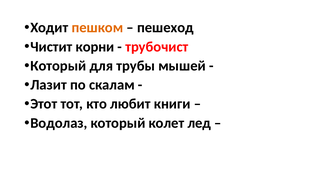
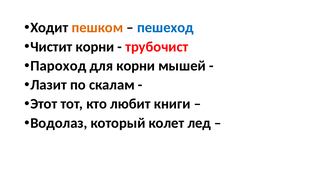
пешеход colour: black -> blue (165, 28)
Который: Который -> Пароход (58, 66)
для трубы: трубы -> корни (136, 66)
